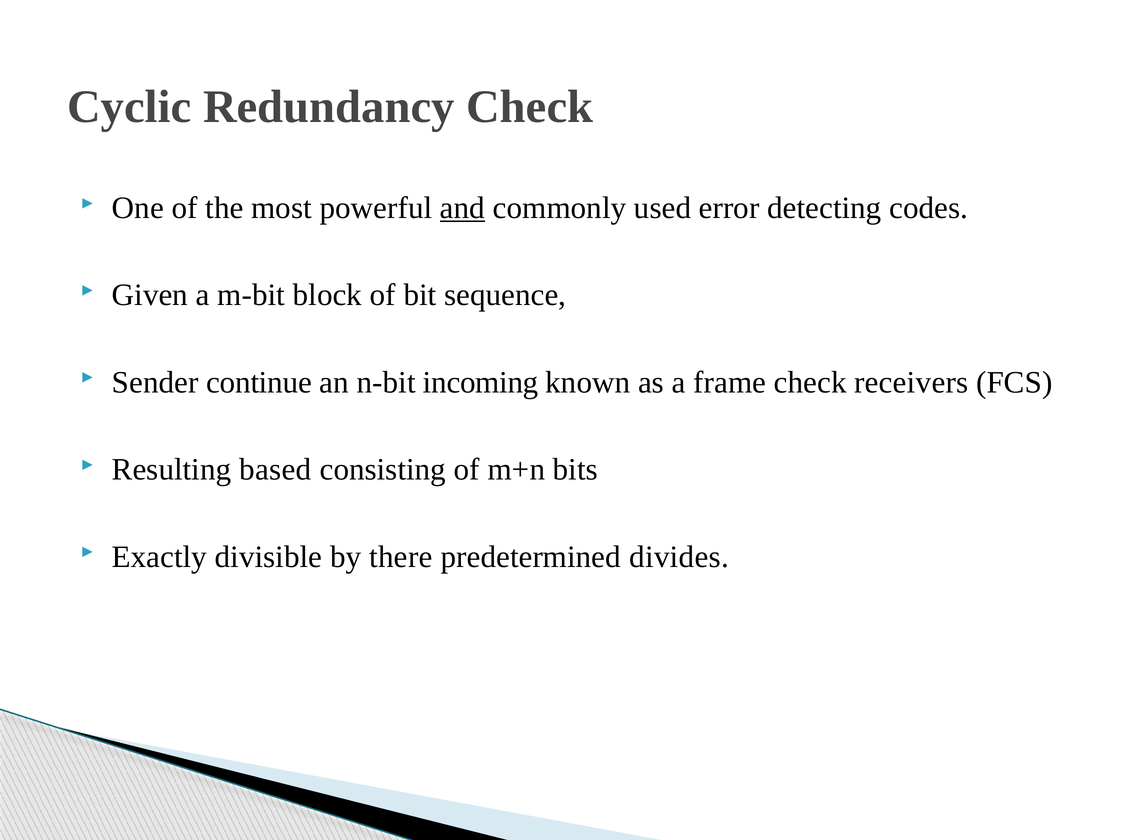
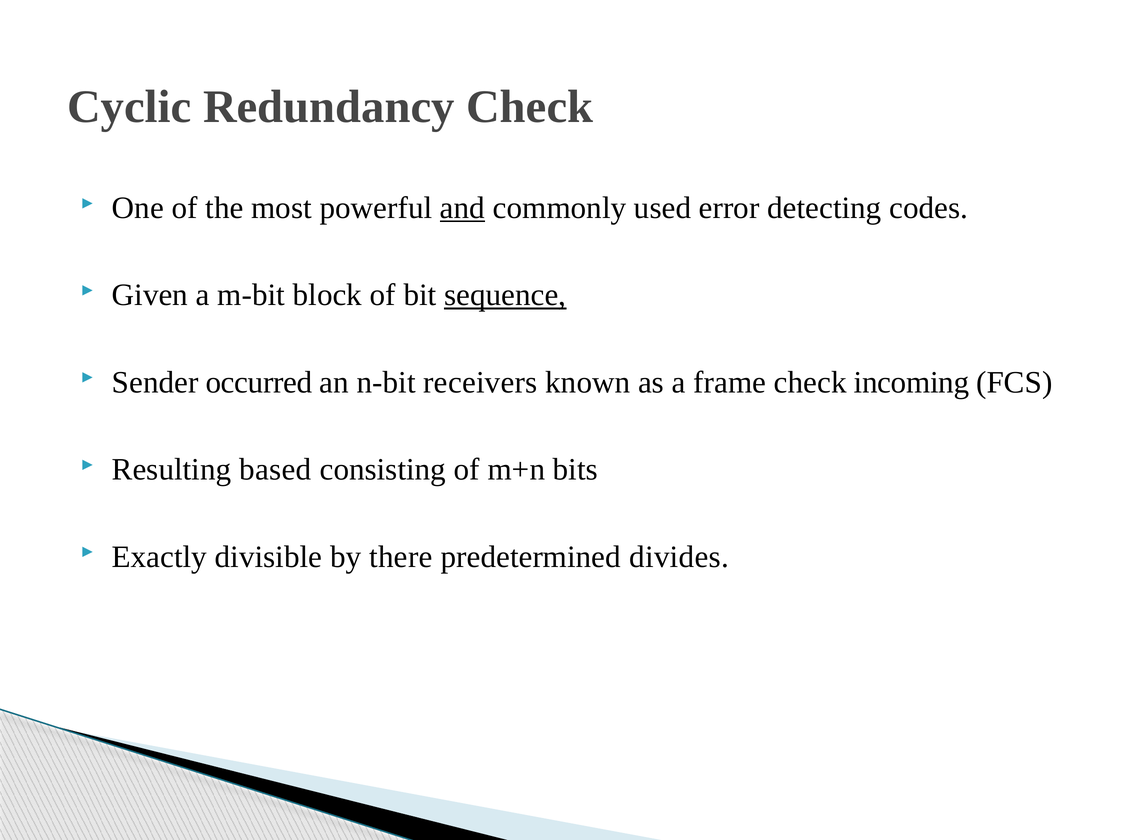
sequence underline: none -> present (505, 295)
continue: continue -> occurred (259, 383)
incoming: incoming -> receivers (480, 383)
receivers: receivers -> incoming (912, 383)
